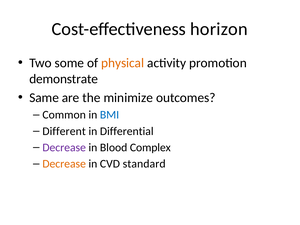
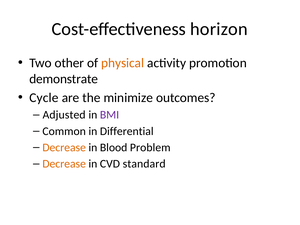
some: some -> other (69, 63)
Same: Same -> Cycle (44, 98)
Common: Common -> Adjusted (64, 115)
BMI colour: blue -> purple (110, 115)
Different: Different -> Common (64, 131)
Decrease colour: purple -> orange (64, 148)
Complex: Complex -> Problem (150, 148)
